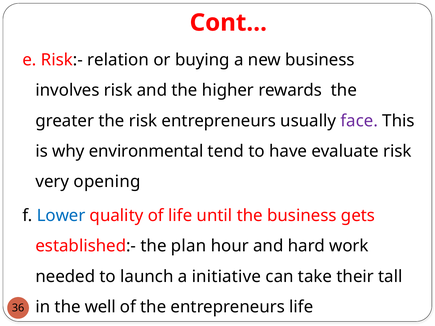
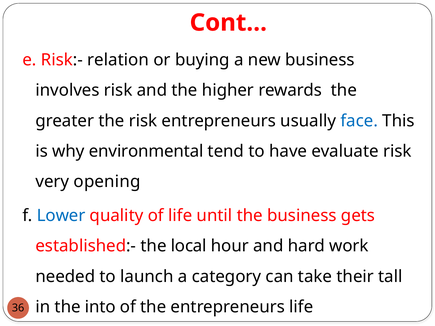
face colour: purple -> blue (359, 121)
plan: plan -> local (189, 246)
initiative: initiative -> category (226, 277)
well: well -> into (100, 307)
